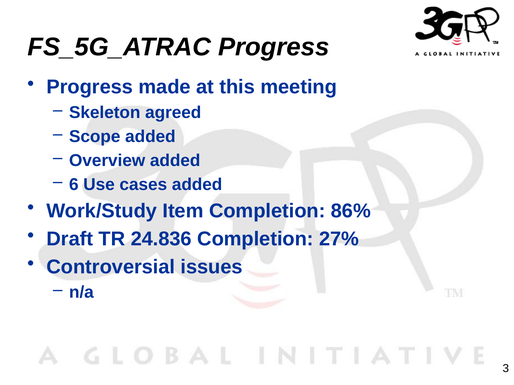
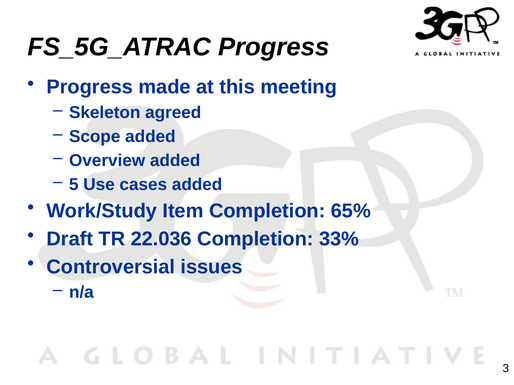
6: 6 -> 5 (74, 185)
86%: 86% -> 65% (351, 211)
24.836: 24.836 -> 22.036 (161, 239)
27%: 27% -> 33% (339, 239)
